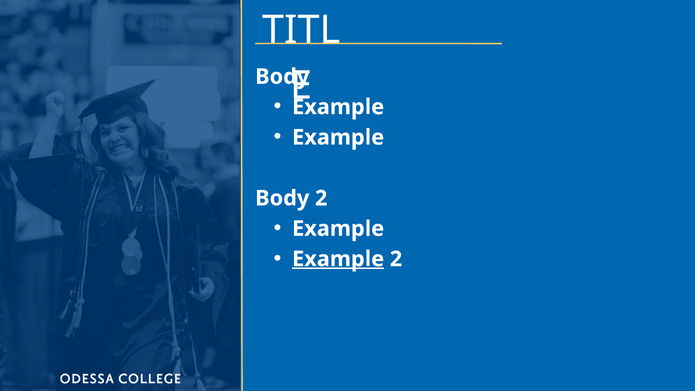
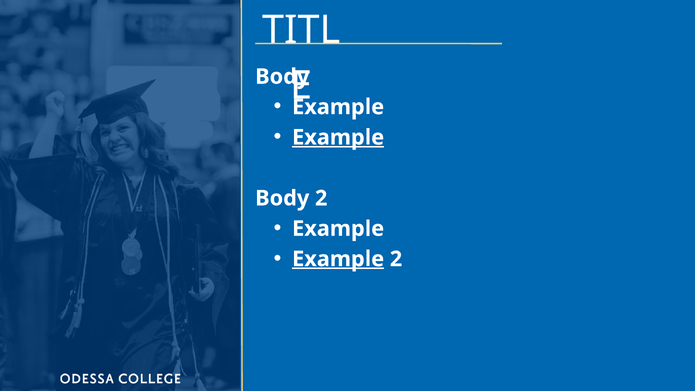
Example underline: none -> present (338, 137)
